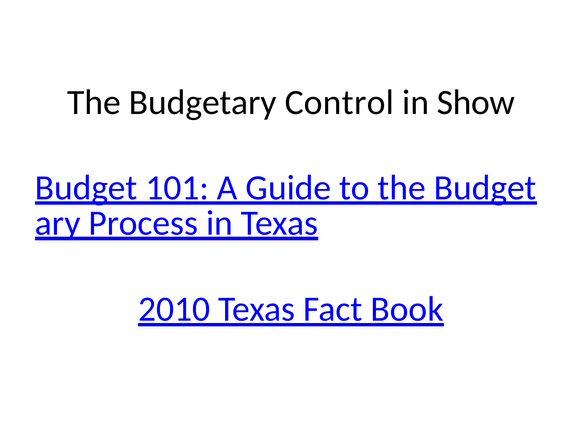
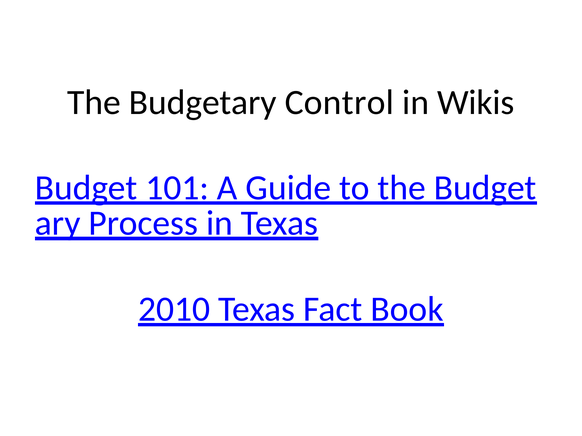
Show: Show -> Wikis (476, 103)
